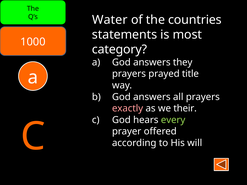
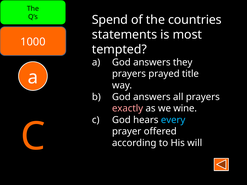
Water: Water -> Spend (110, 20)
category: category -> tempted (119, 49)
their: their -> wine (185, 109)
every colour: light green -> light blue (173, 120)
